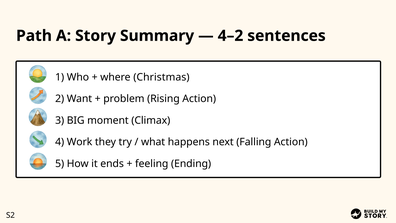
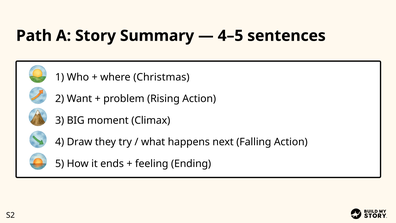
4–2: 4–2 -> 4–5 (231, 36)
Work: Work -> Draw (80, 142)
